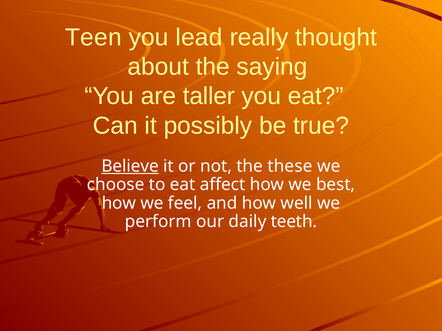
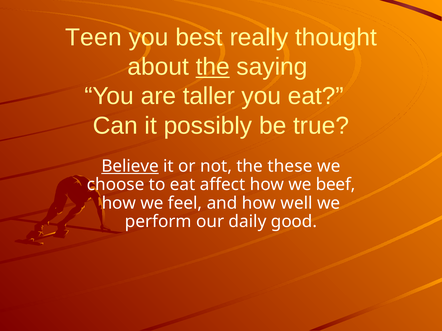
lead: lead -> best (199, 37)
the underline: none -> present (213, 67)
best: best -> beef (336, 185)
teeth: teeth -> good (294, 222)
